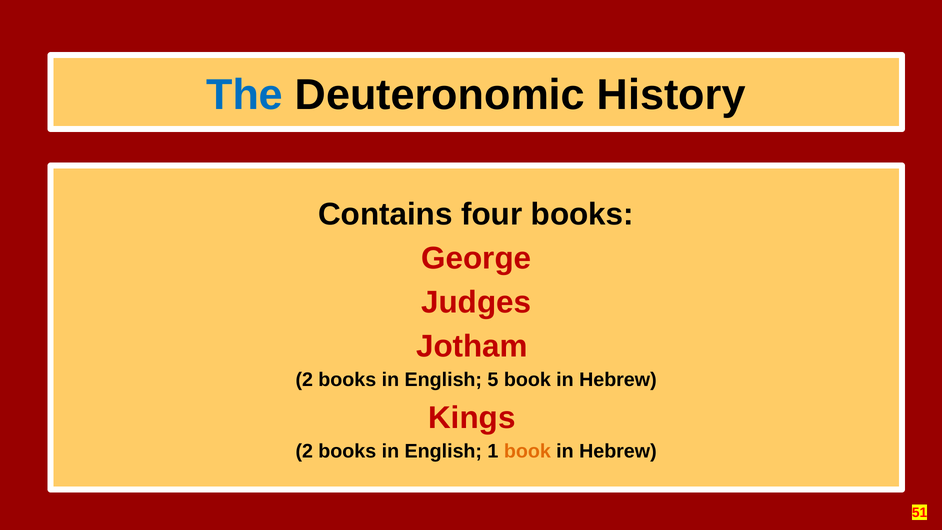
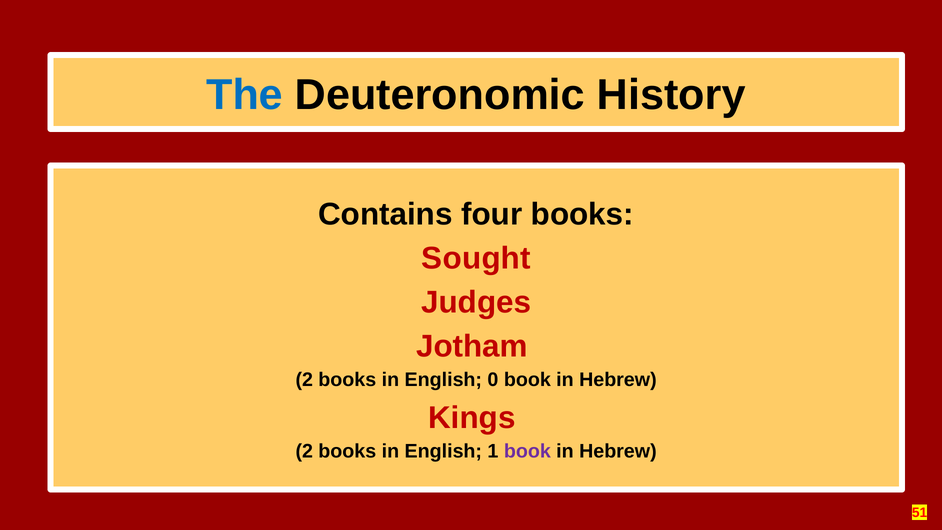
George: George -> Sought (476, 258)
5: 5 -> 0 (493, 380)
book colour: orange -> purple (527, 451)
